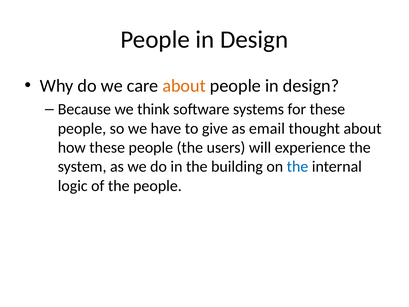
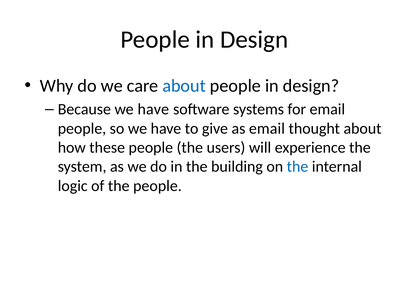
about colour: orange -> blue (184, 86)
Because we think: think -> have (153, 109)
for these: these -> email (327, 109)
